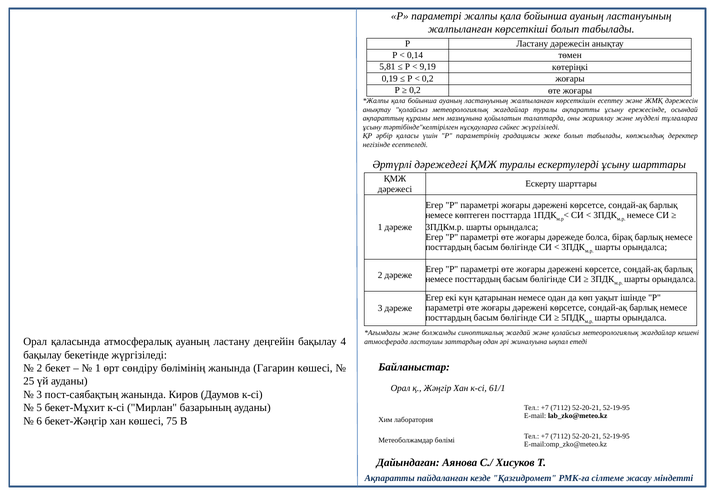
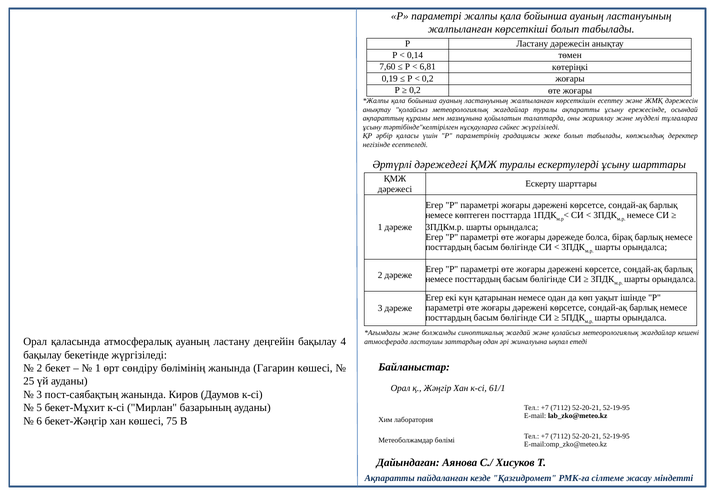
5,81: 5,81 -> 7,60 (387, 67)
9,19: 9,19 -> 6,81 (428, 67)
